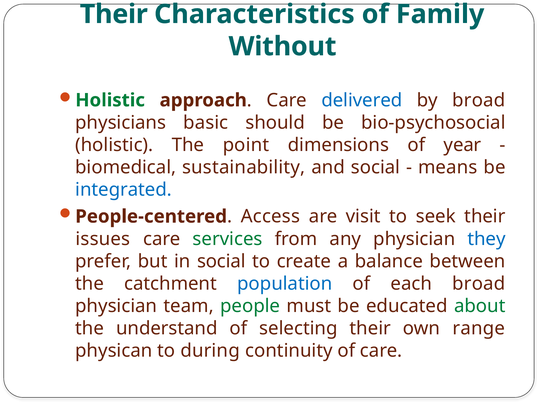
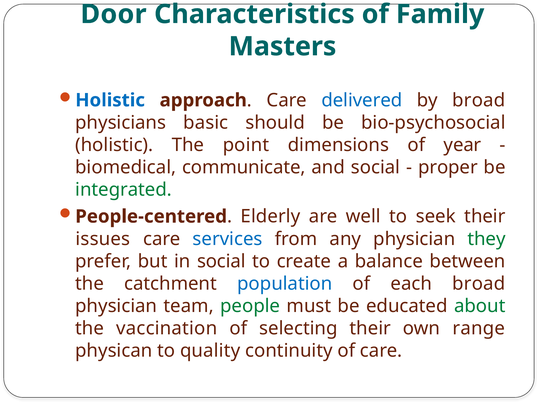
Their: Their -> Door (114, 14)
Without: Without -> Masters (282, 47)
Holistic colour: green -> blue (110, 100)
sustainability: sustainability -> communicate (244, 168)
means: means -> proper (448, 168)
integrated colour: blue -> green (124, 190)
Access: Access -> Elderly (270, 217)
visit: visit -> well (363, 217)
services colour: green -> blue (228, 239)
they colour: blue -> green (487, 239)
understand: understand -> vaccination (167, 329)
during: during -> quality (210, 351)
